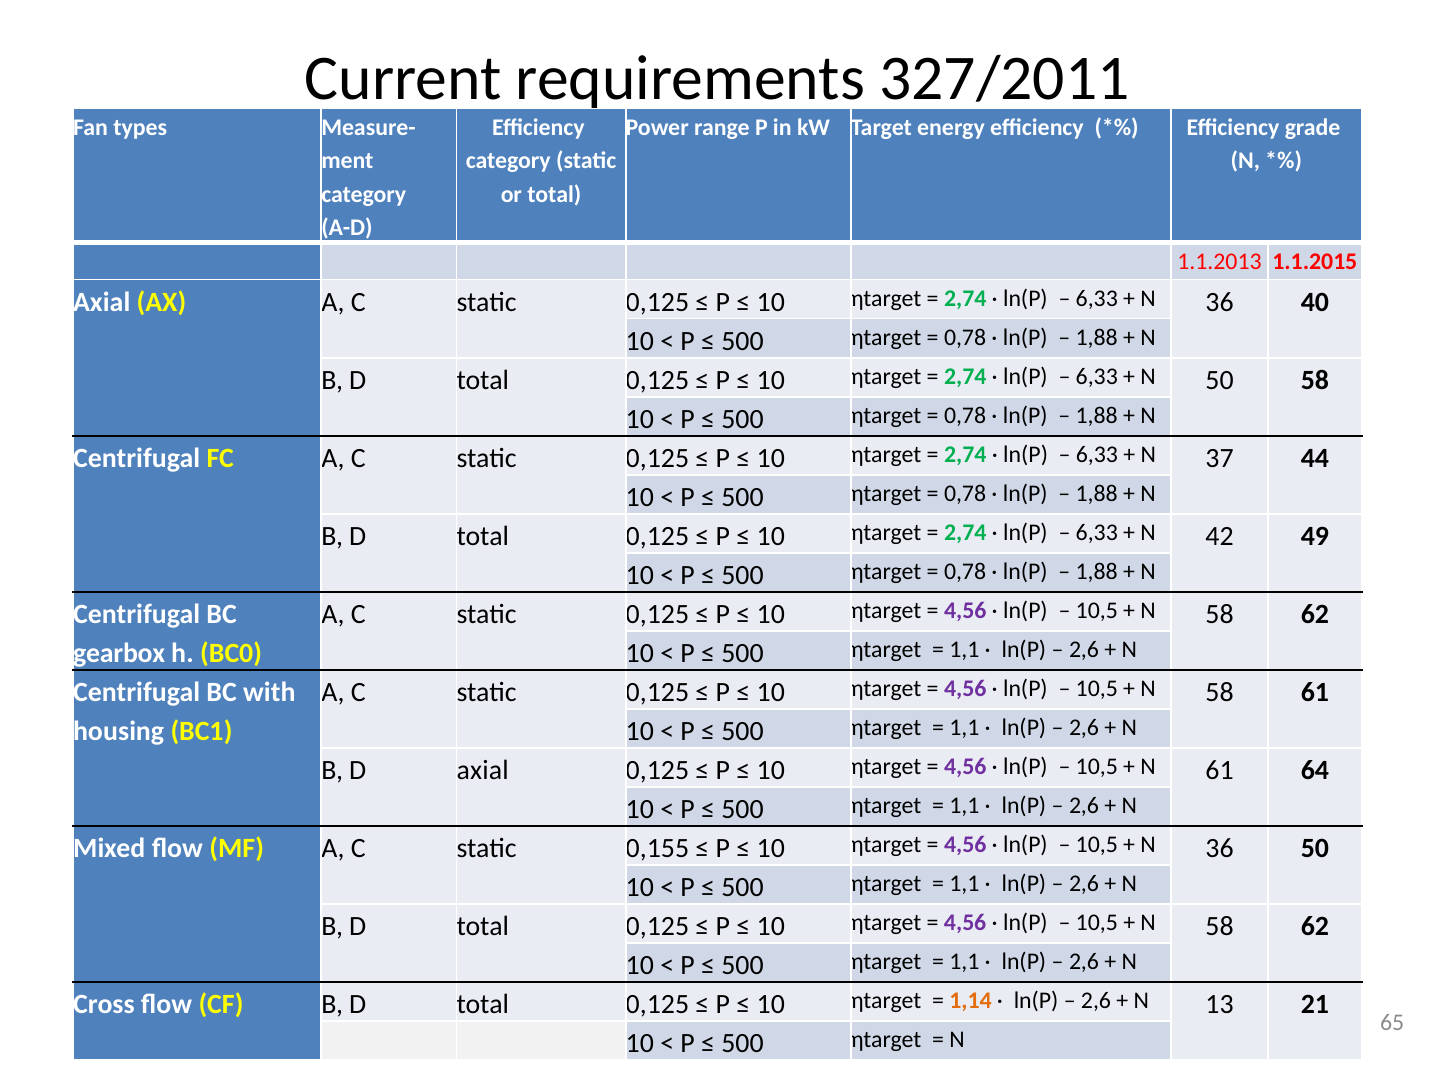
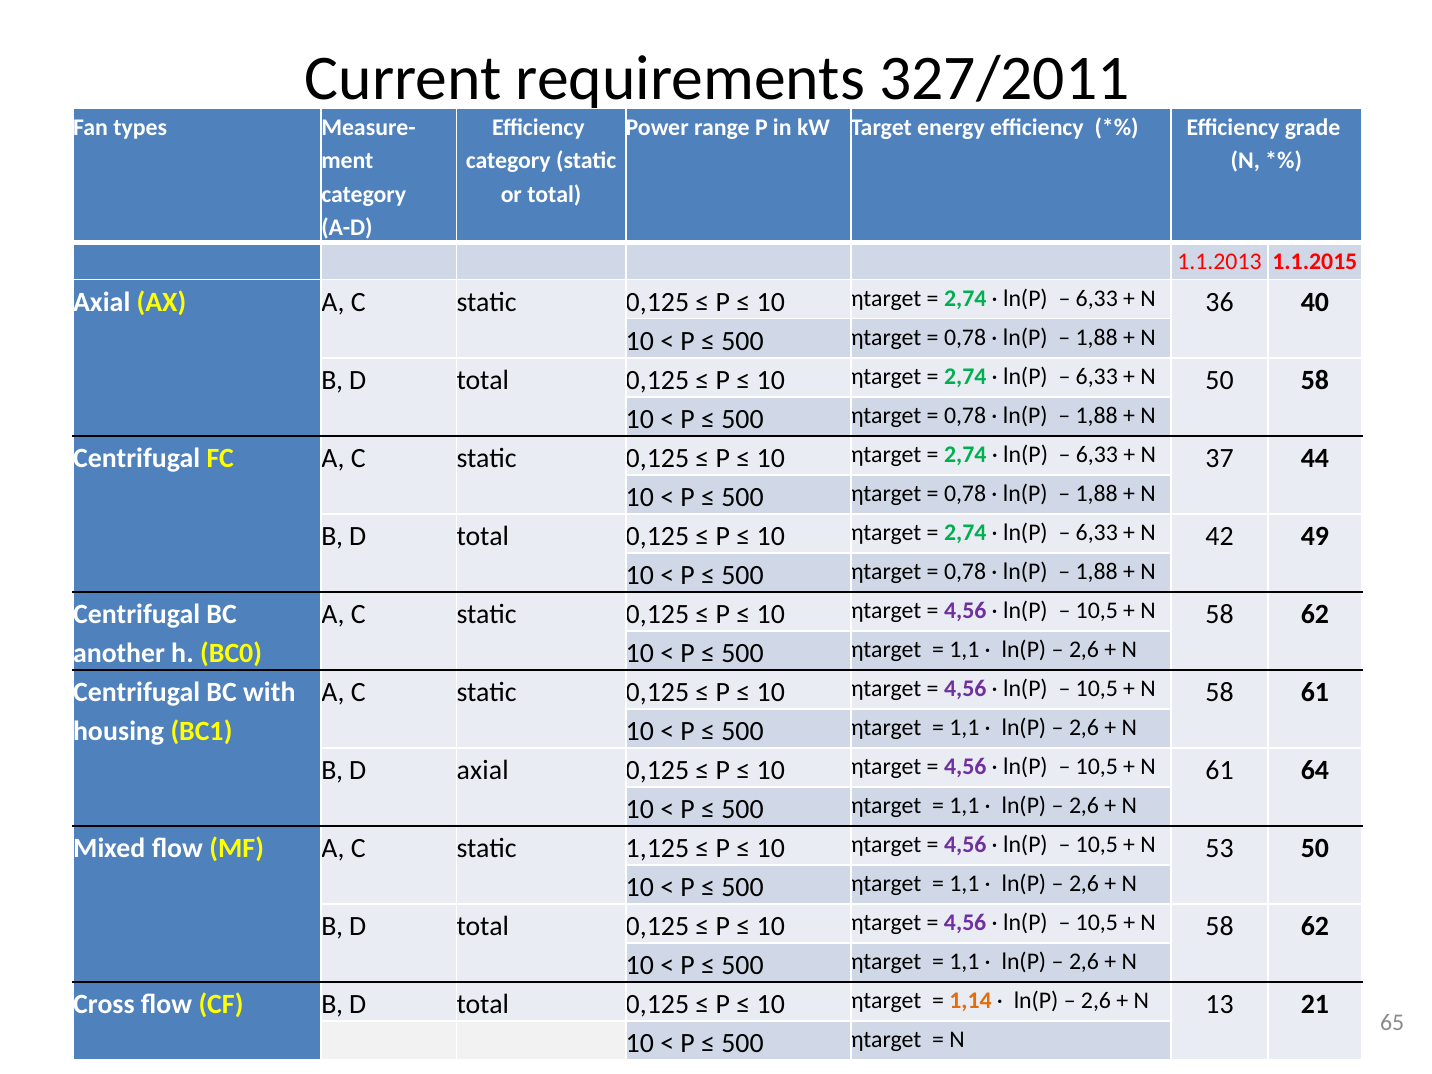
gearbox: gearbox -> another (119, 653)
0,155: 0,155 -> 1,125 (657, 848)
36: 36 -> 53 (1220, 848)
